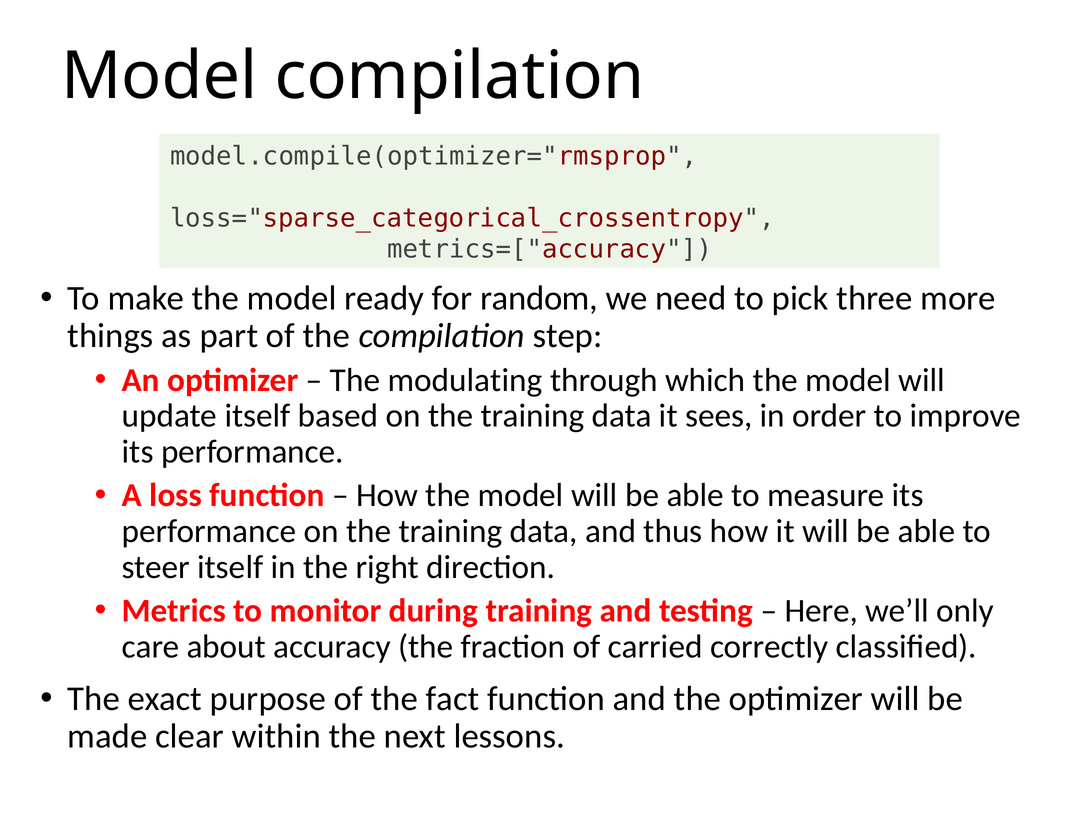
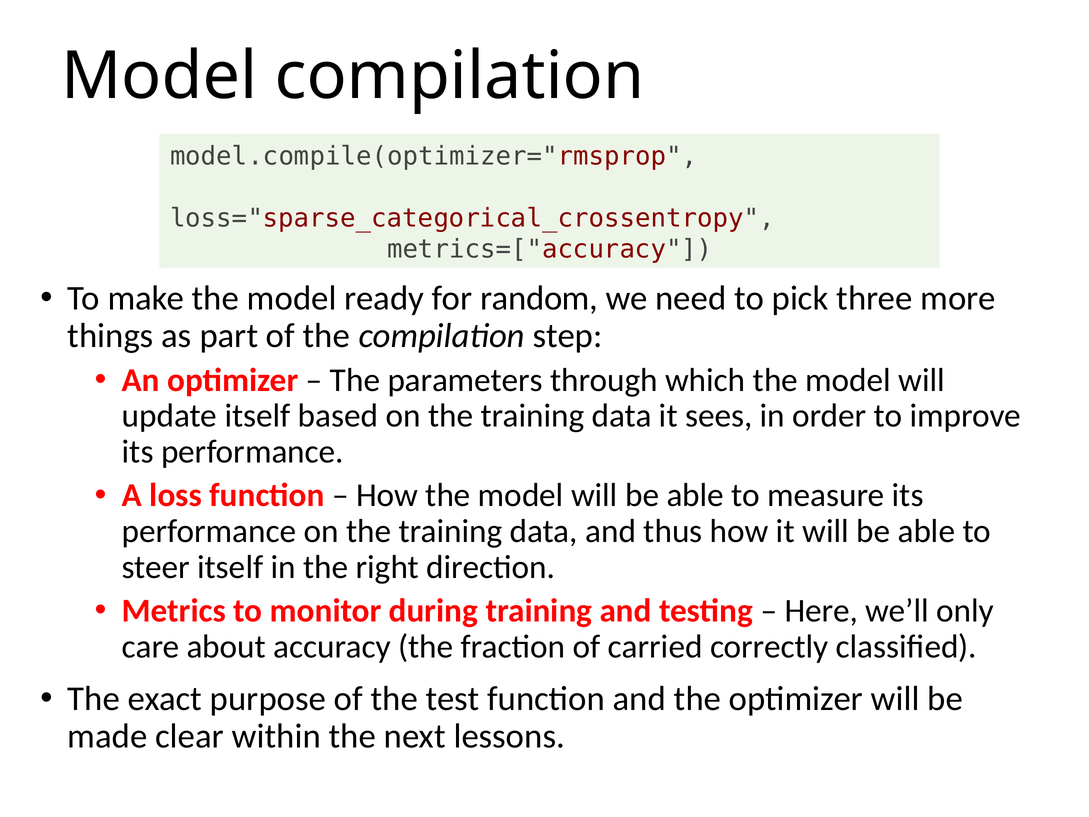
modulating: modulating -> parameters (465, 380)
fact: fact -> test (453, 698)
